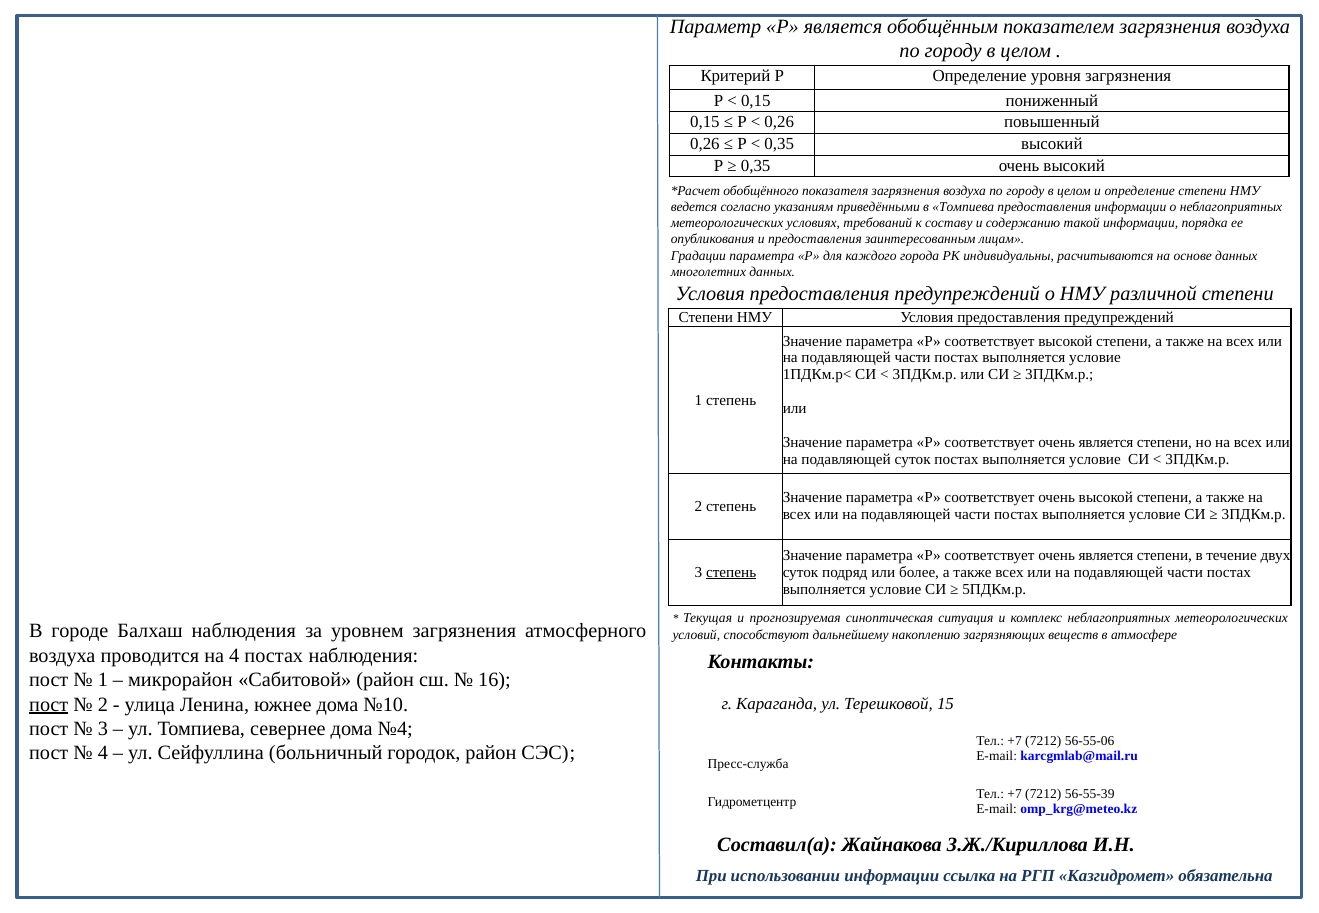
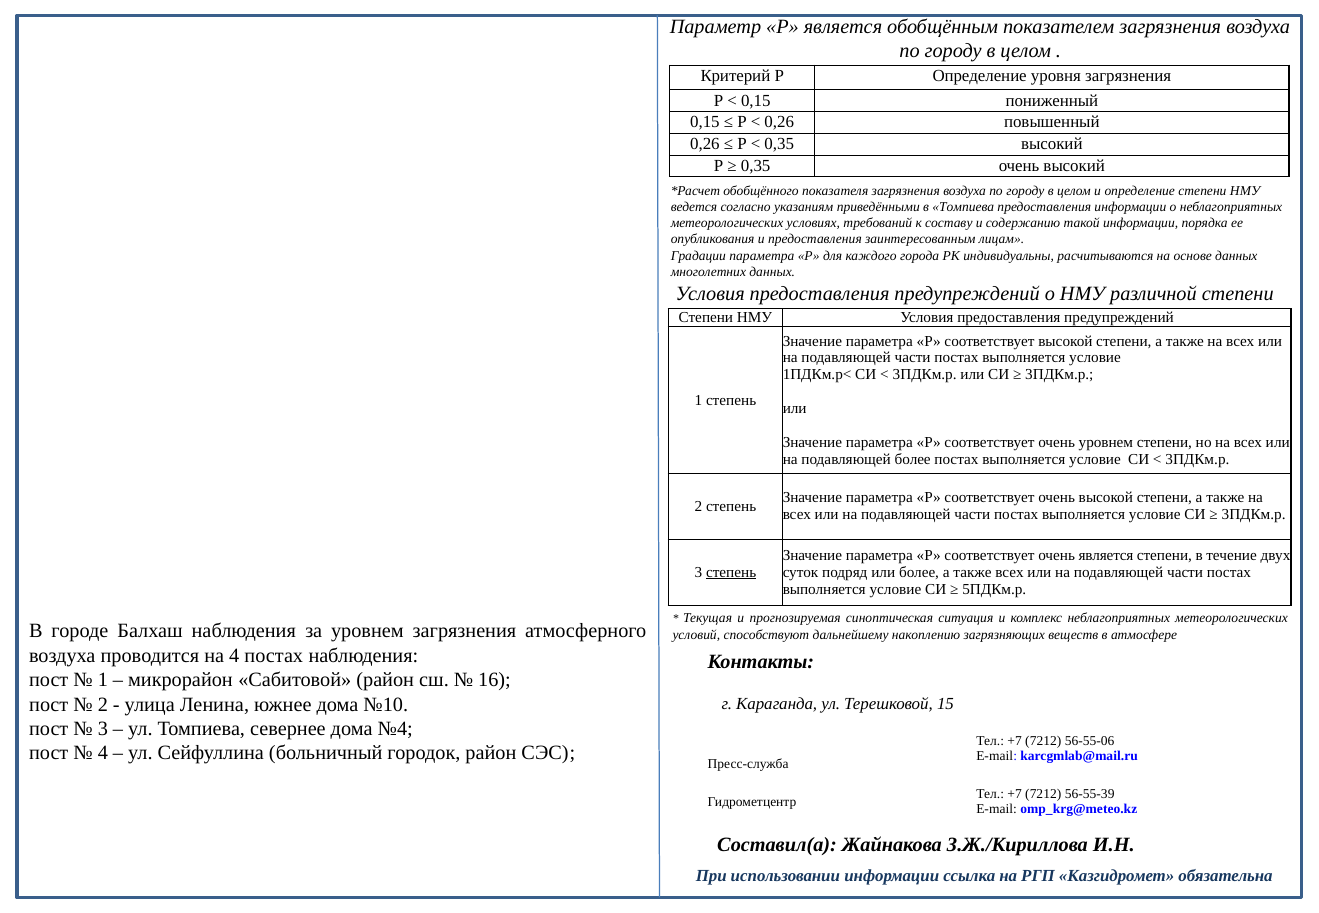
является: является -> уровнем (1106, 442)
подавляющей суток: суток -> более (913, 459)
пост underline: present -> none (49, 704)
